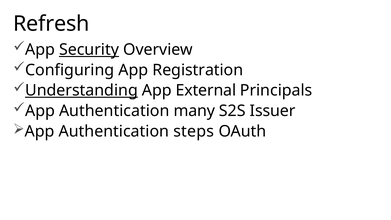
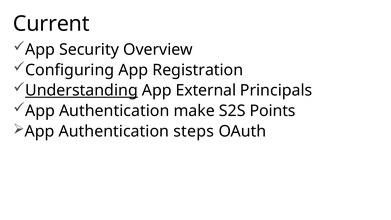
Refresh: Refresh -> Current (51, 24)
Security underline: present -> none (89, 50)
many: many -> make (194, 111)
Issuer: Issuer -> Points (273, 111)
